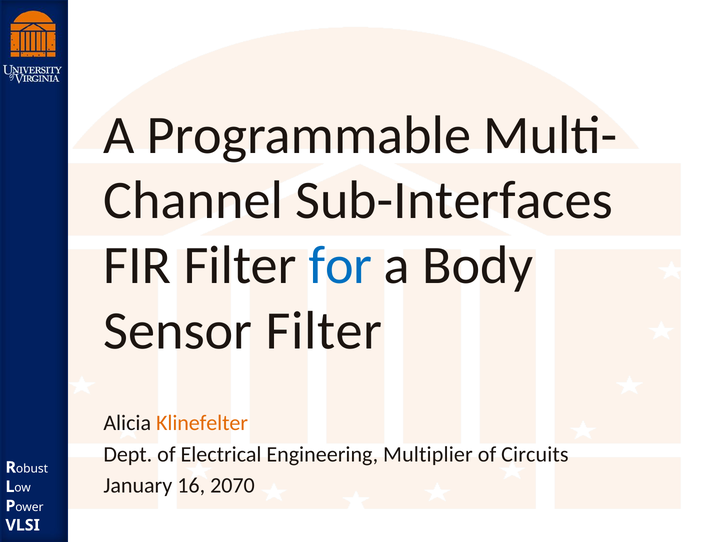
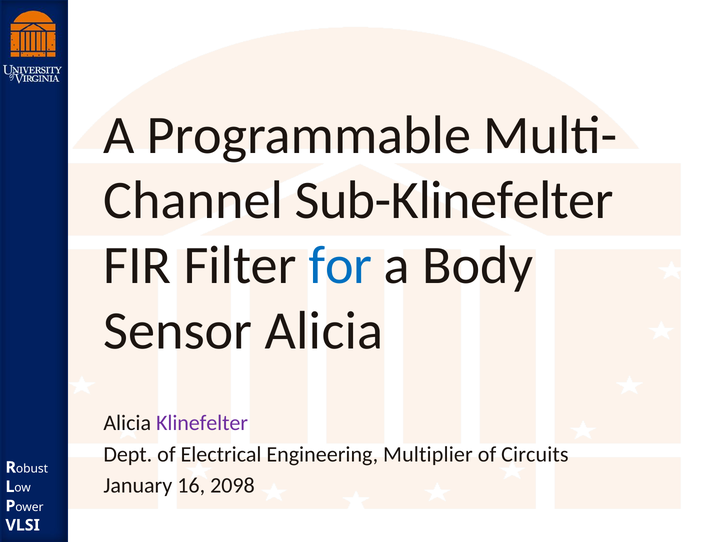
Sub-Interfaces: Sub-Interfaces -> Sub-Klinefelter (454, 201)
Sensor Filter: Filter -> Alicia (324, 331)
Klinefelter colour: orange -> purple (202, 423)
2070: 2070 -> 2098 (232, 486)
